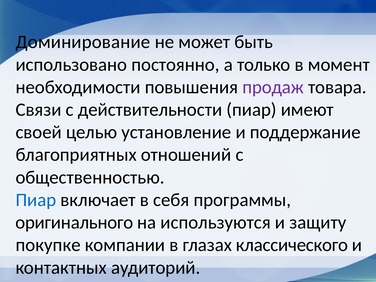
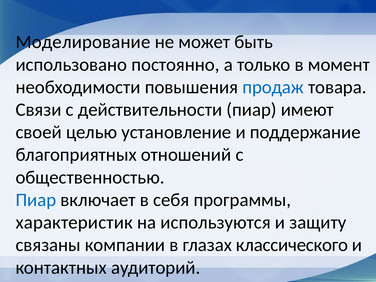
Доминирование: Доминирование -> Моделирование (83, 42)
продаж colour: purple -> blue (273, 87)
оригинального: оригинального -> характеристик (74, 222)
покупке: покупке -> связаны (48, 245)
